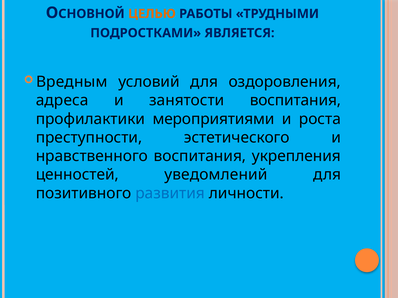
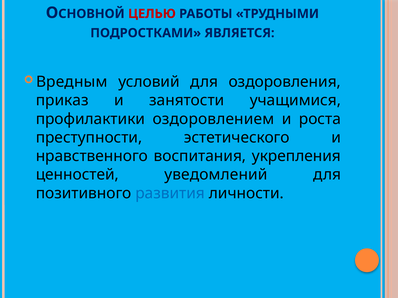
ЦЕЛЬЮ colour: orange -> red (152, 14)
адреса: адреса -> приказ (62, 101)
занятости воспитания: воспитания -> учащимися (295, 101)
мероприятиями: мероприятиями -> оздоровлением (213, 119)
